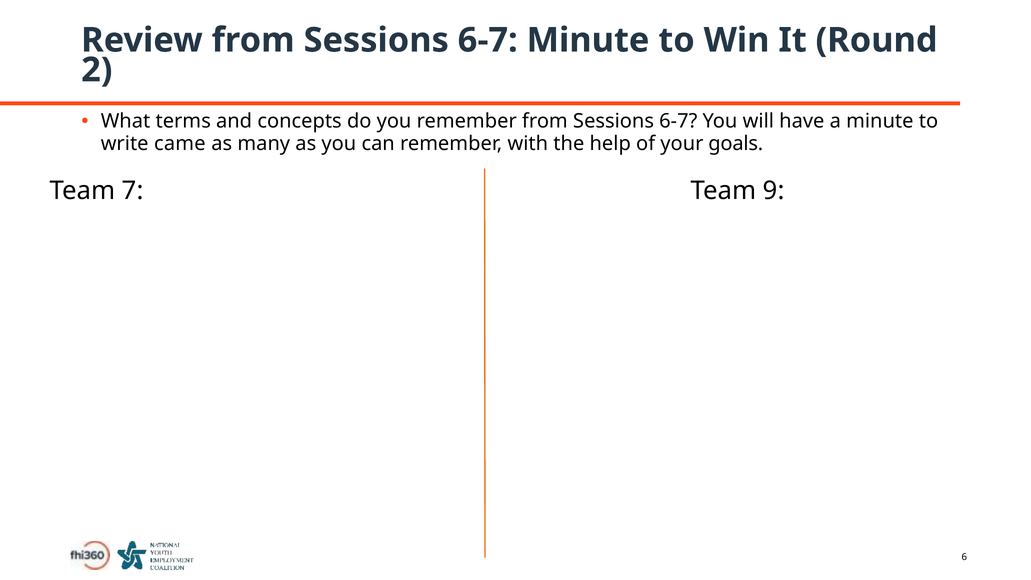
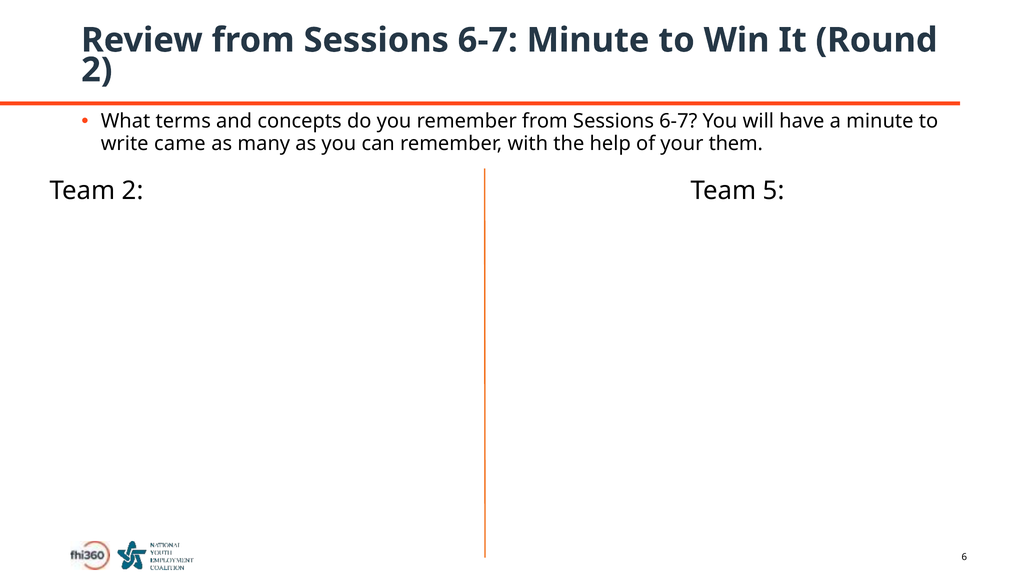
goals: goals -> them (736, 144)
Team 7: 7 -> 2 (133, 191)
9: 9 -> 5 (774, 191)
